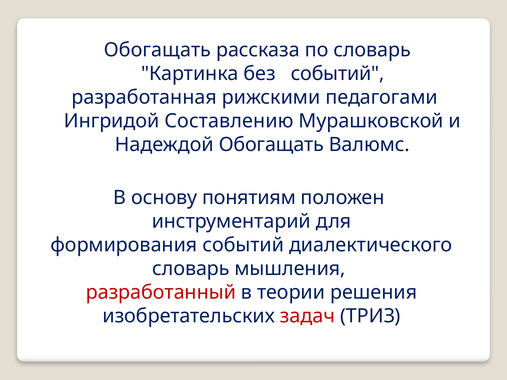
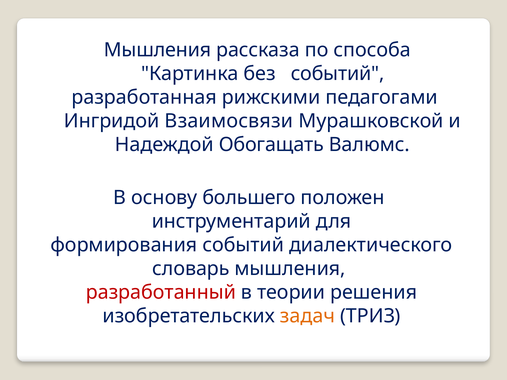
Обогащать: Обогащать -> Мышления (158, 50)
по словарь: словарь -> способа (372, 50)
Составлению: Составлению -> Взаимосвязи (229, 121)
понятиям: понятиям -> большего (249, 198)
задач colour: red -> orange (307, 316)
